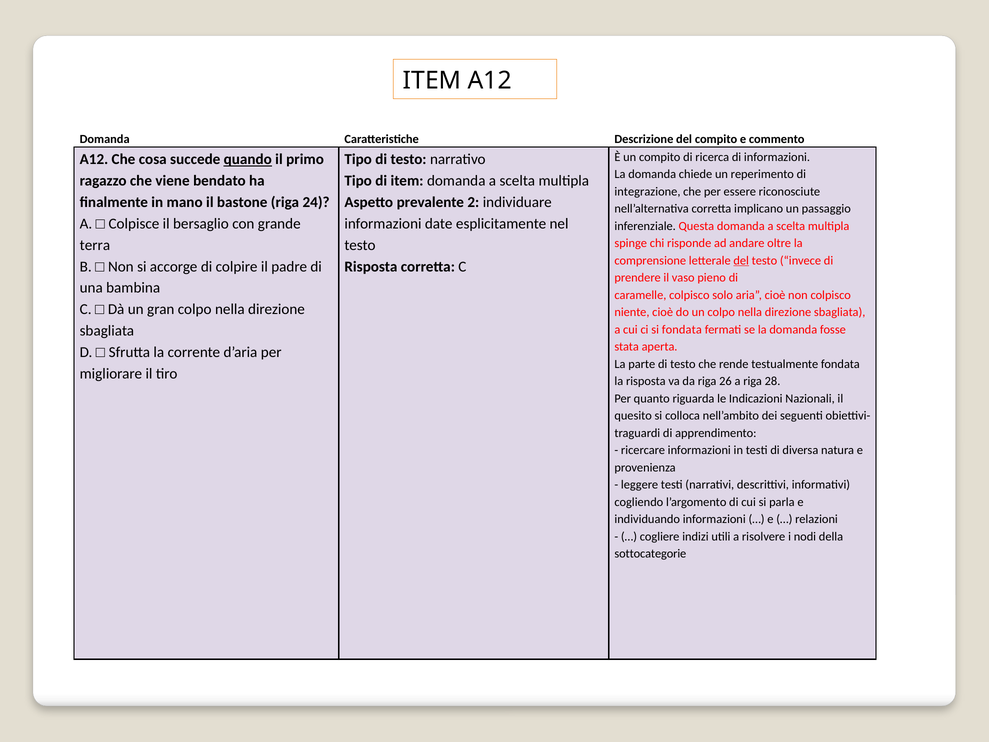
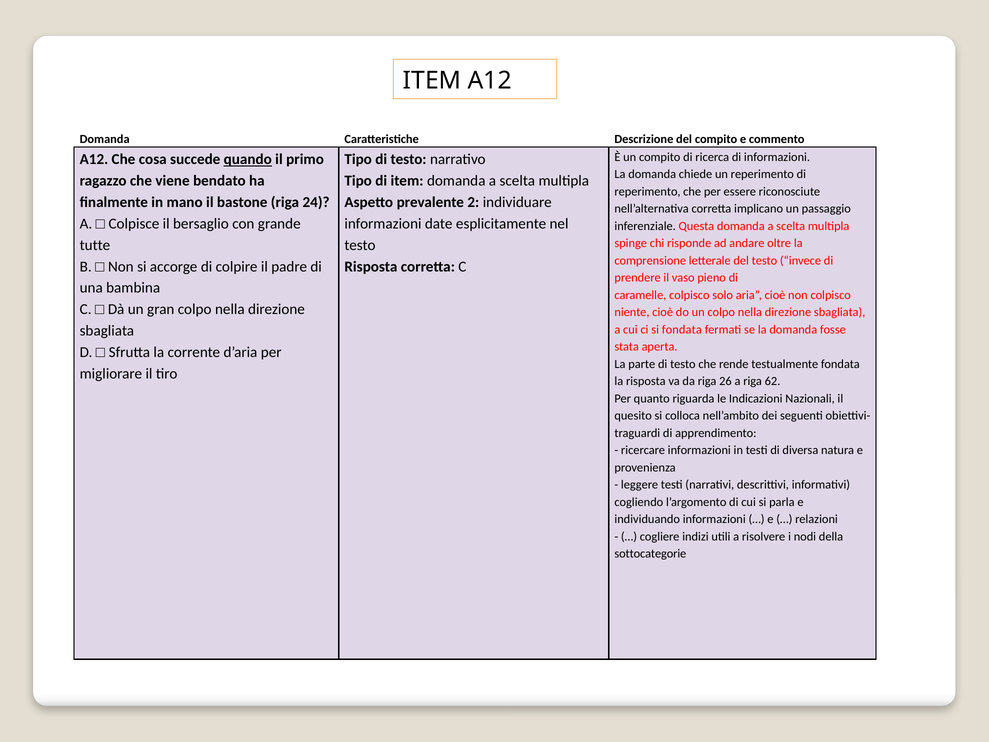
integrazione: integrazione -> reperimento (648, 191)
terra: terra -> tutte (95, 245)
del underline: present -> none (741, 260)
28: 28 -> 62 (773, 381)
